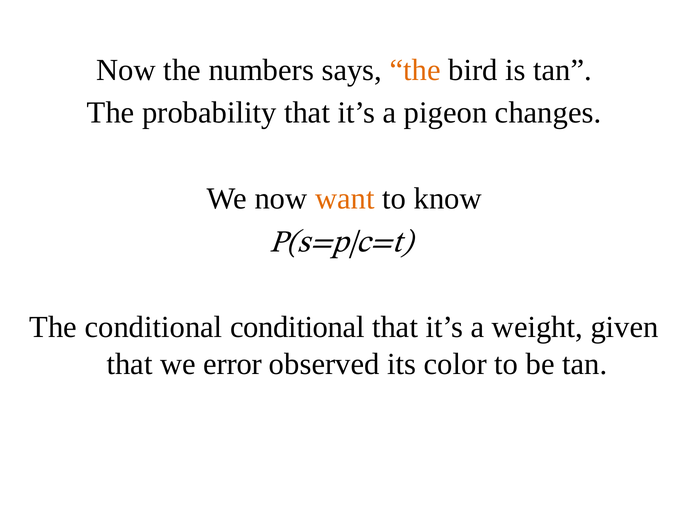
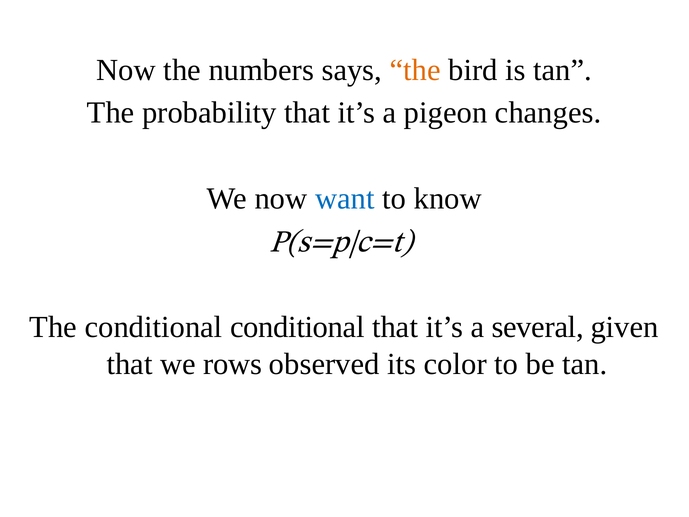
want colour: orange -> blue (345, 199)
weight: weight -> several (538, 327)
error: error -> rows (233, 364)
